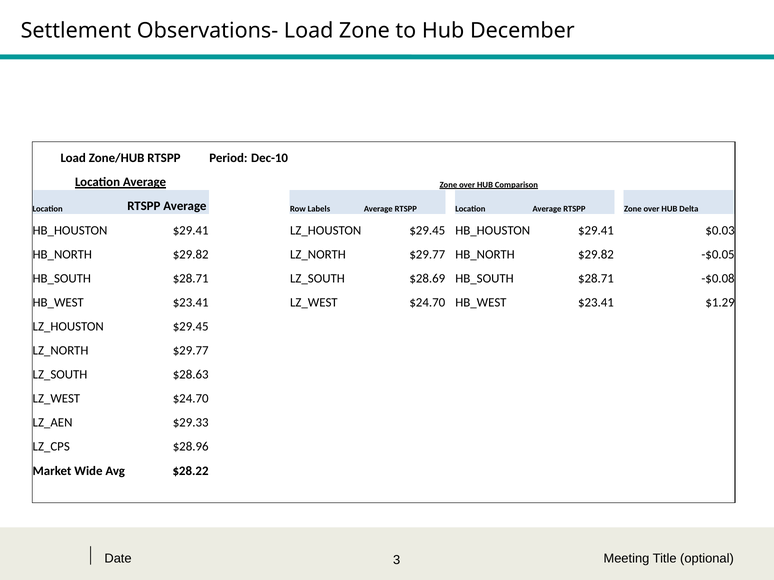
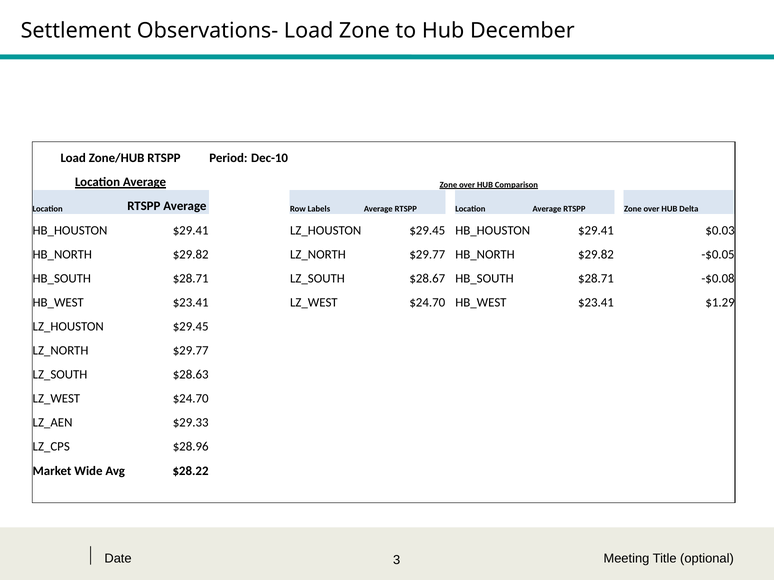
$28.69: $28.69 -> $28.67 (427, 279)
